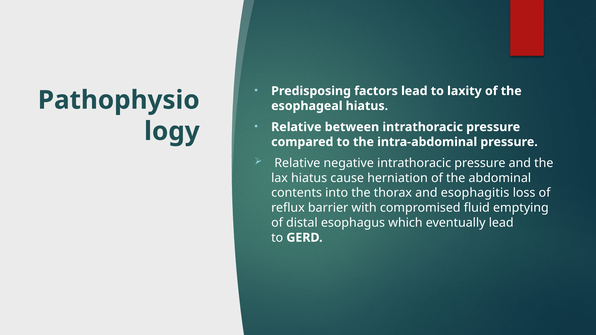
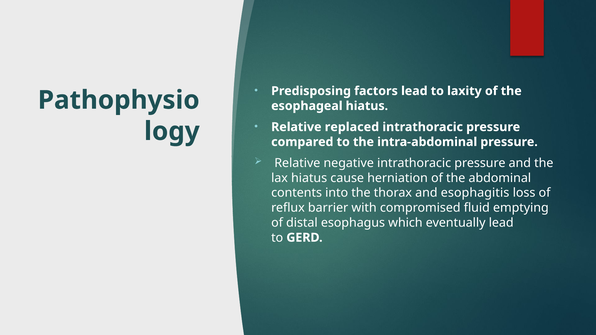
between: between -> replaced (352, 127)
